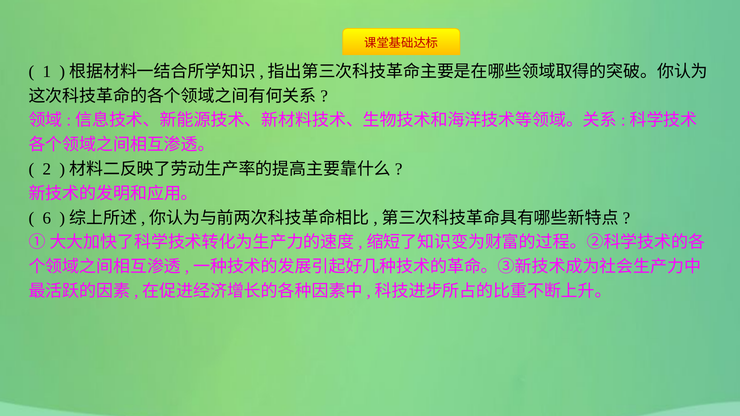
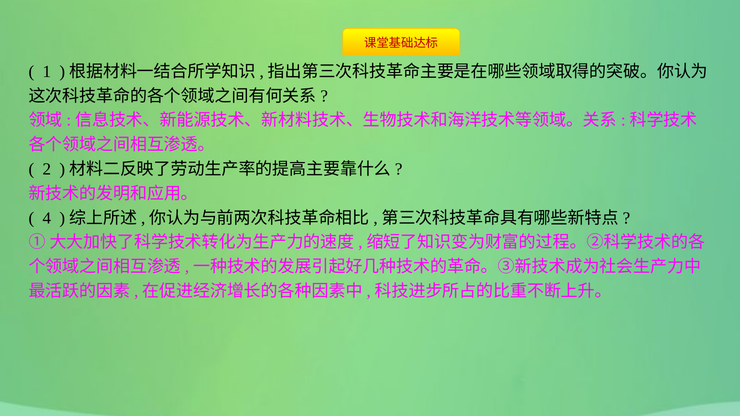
6: 6 -> 4 (47, 218)
